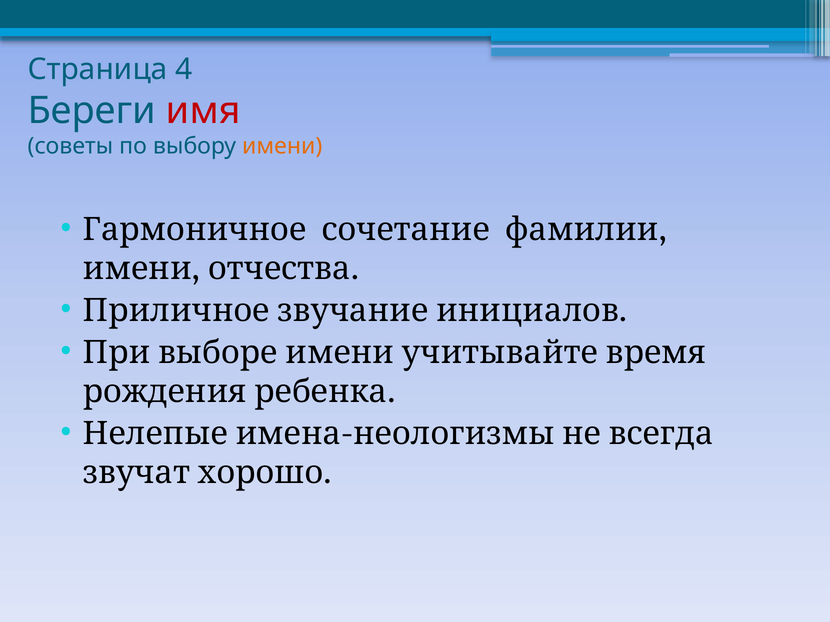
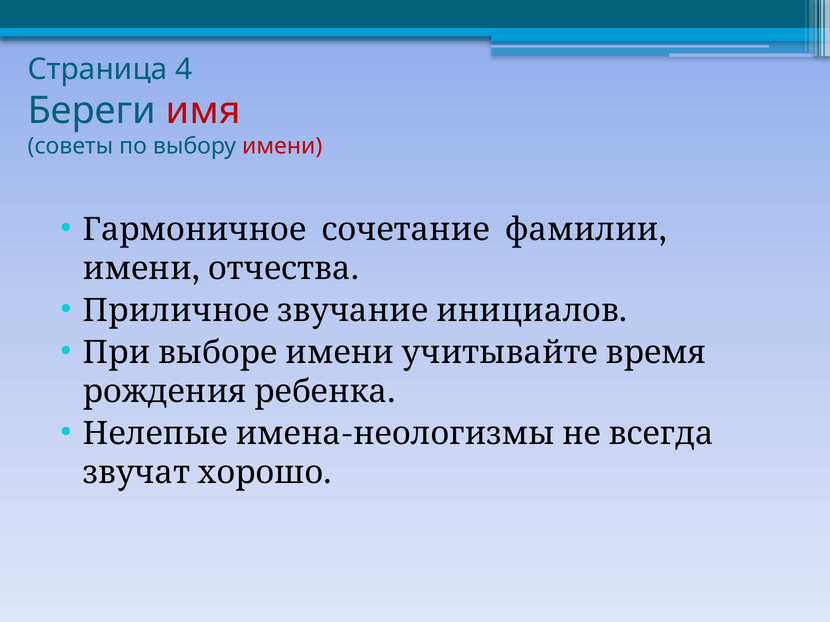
имени colour: orange -> red (282, 146)
